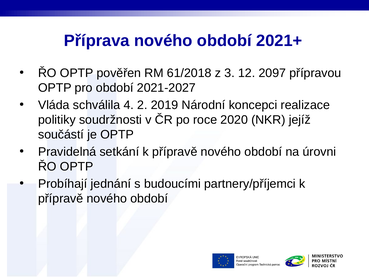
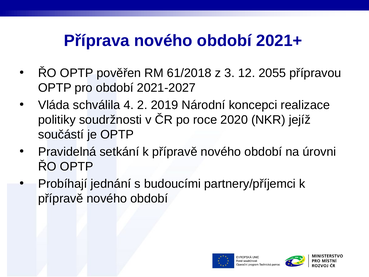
2097: 2097 -> 2055 (272, 73)
